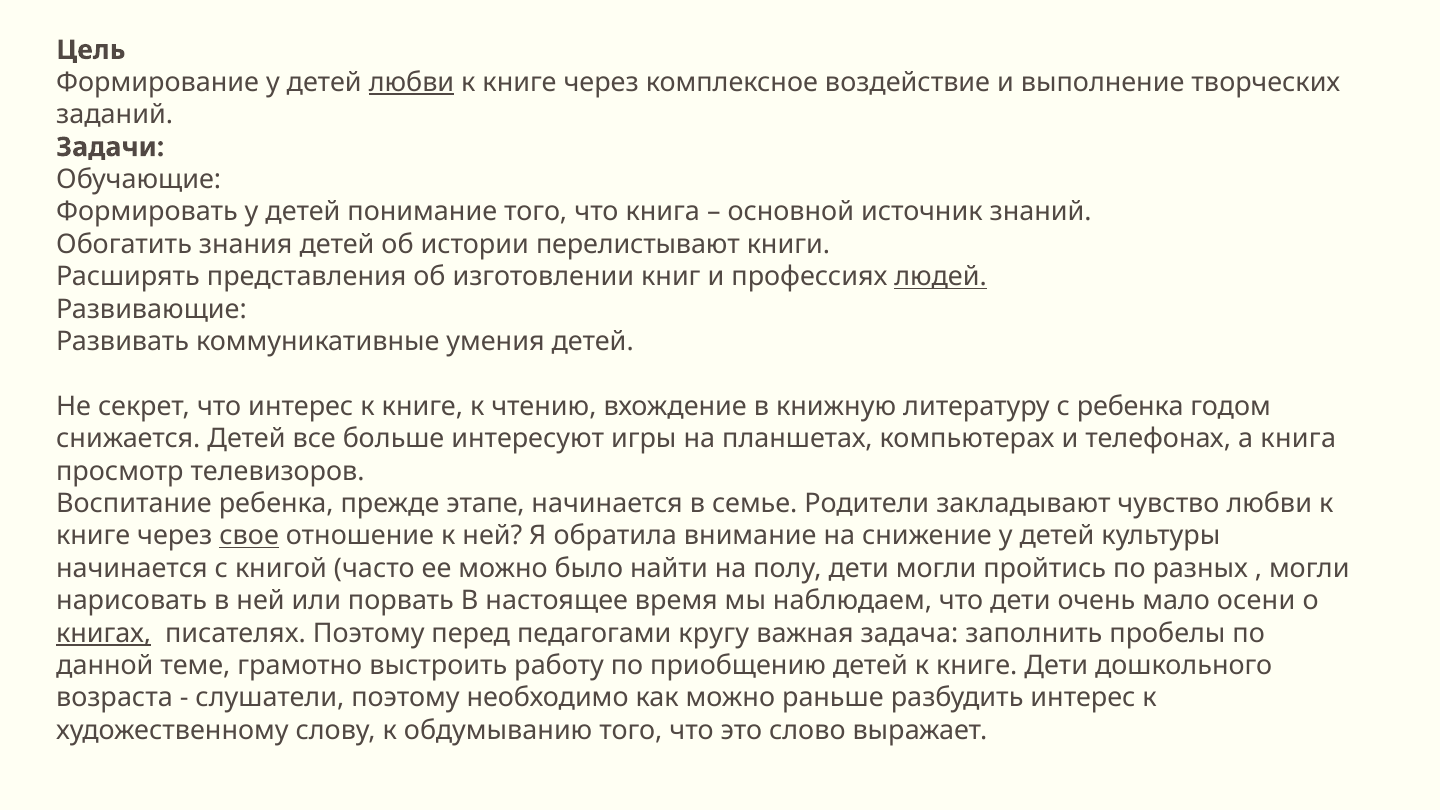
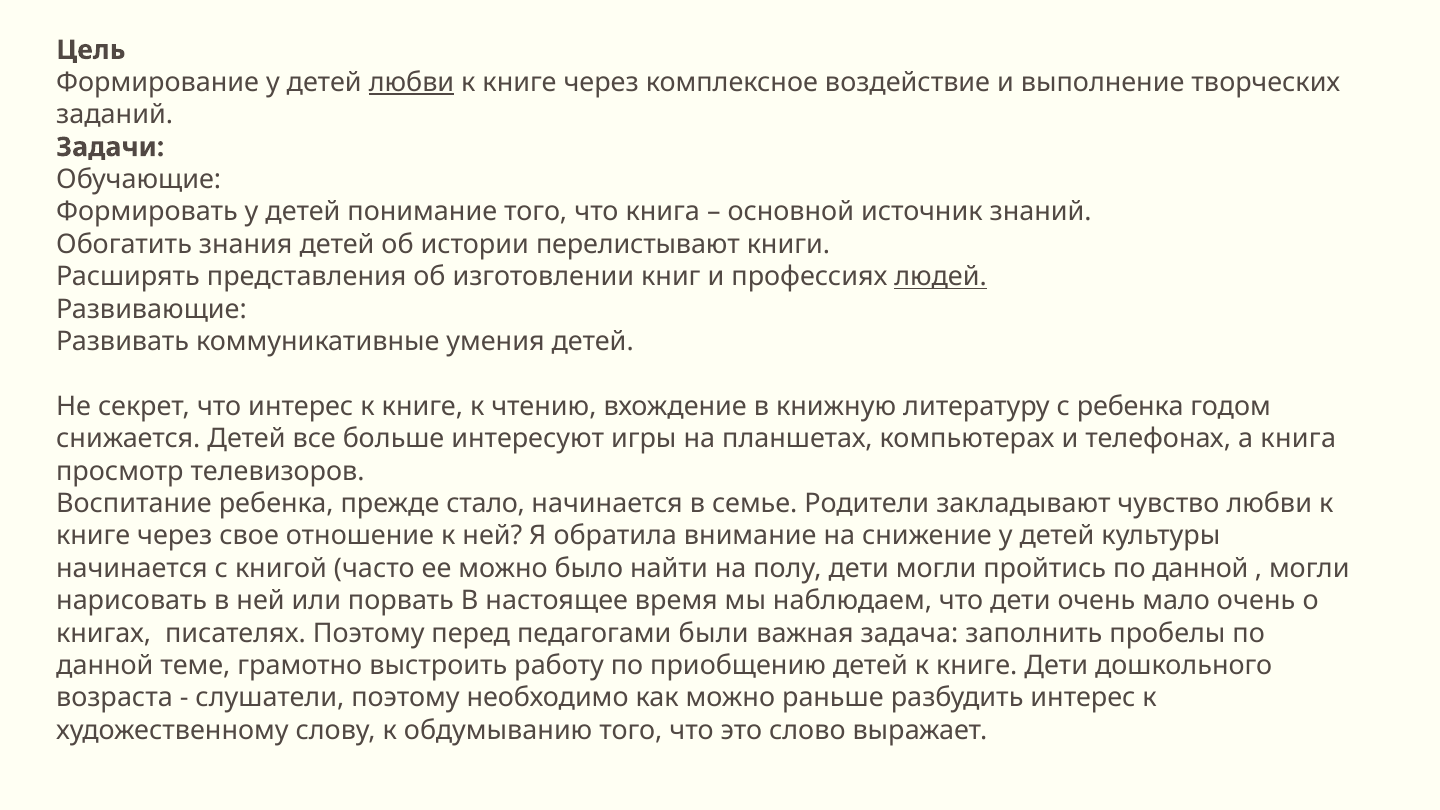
этапе: этапе -> стало (486, 504)
свое underline: present -> none (249, 536)
пройтись по разных: разных -> данной (1200, 568)
мало осени: осени -> очень (1256, 601)
книгах underline: present -> none (104, 633)
кругу: кругу -> были (714, 633)
